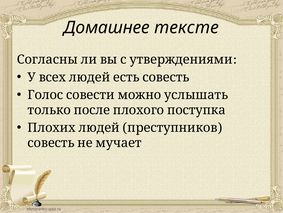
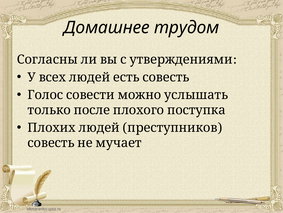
тексте: тексте -> трудом (187, 27)
